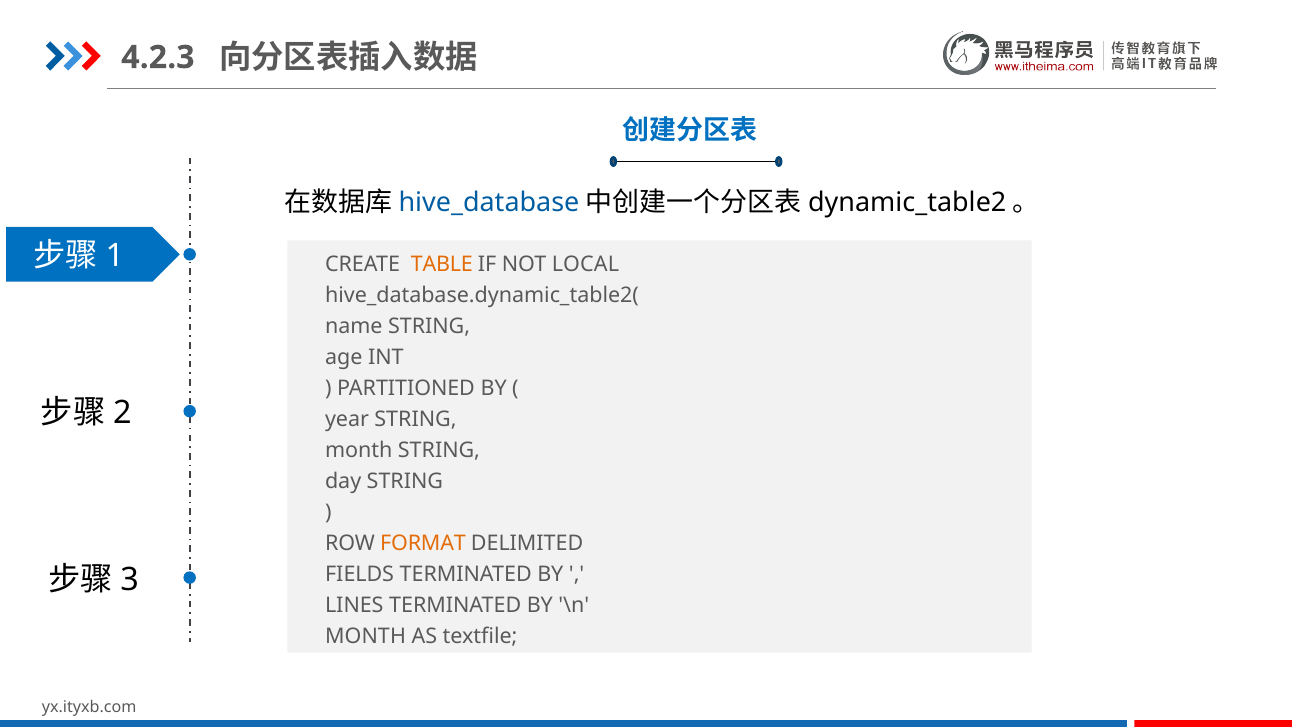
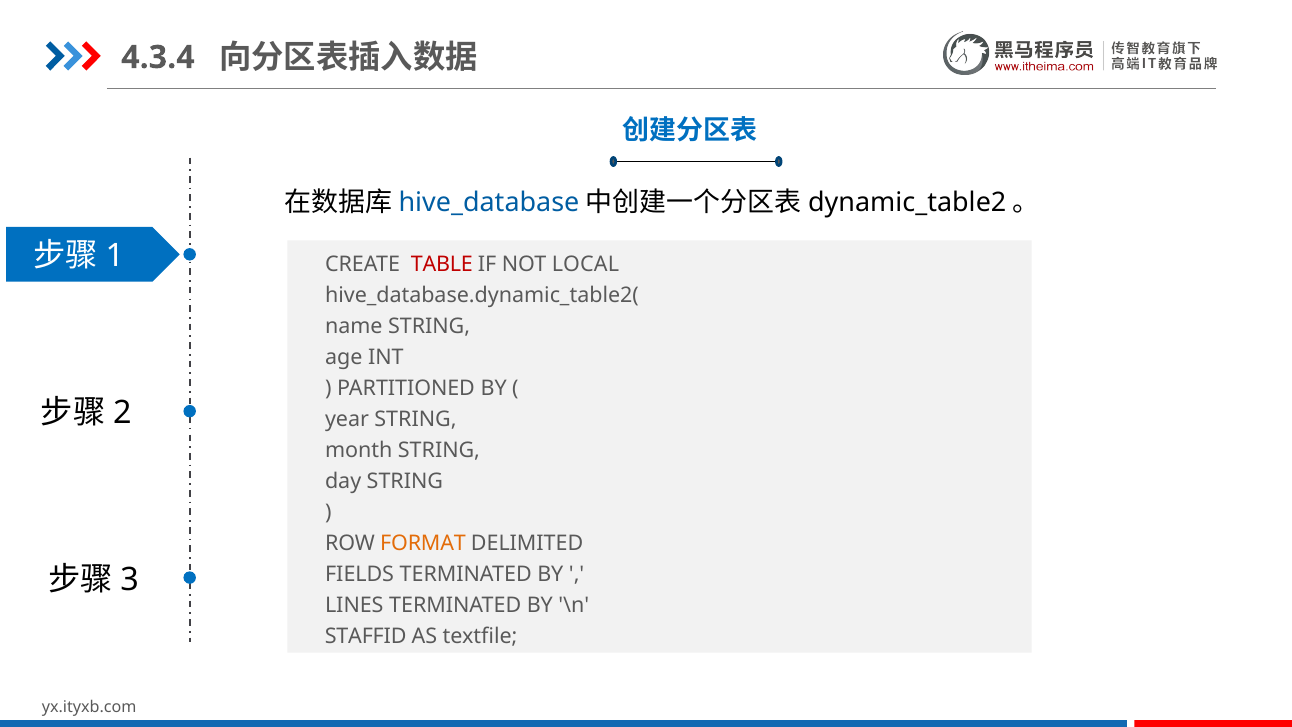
4.2.3: 4.2.3 -> 4.3.4 (158, 57)
TABLE colour: orange -> red (442, 265)
MONTH: MONTH -> STAFFID (366, 636)
